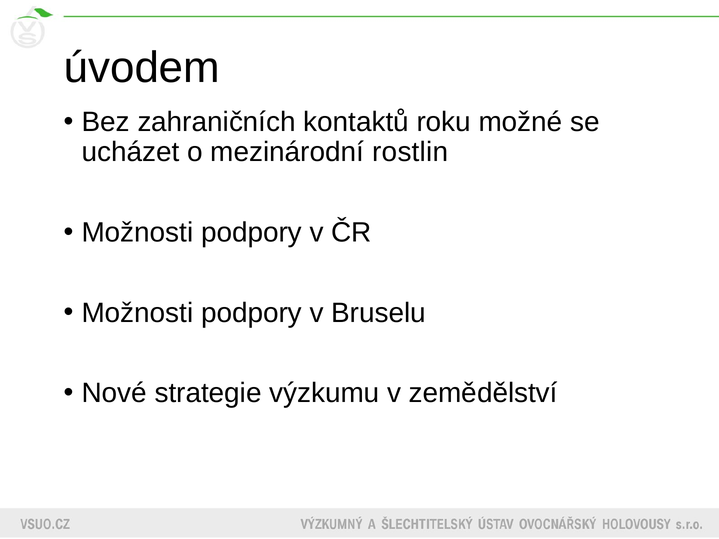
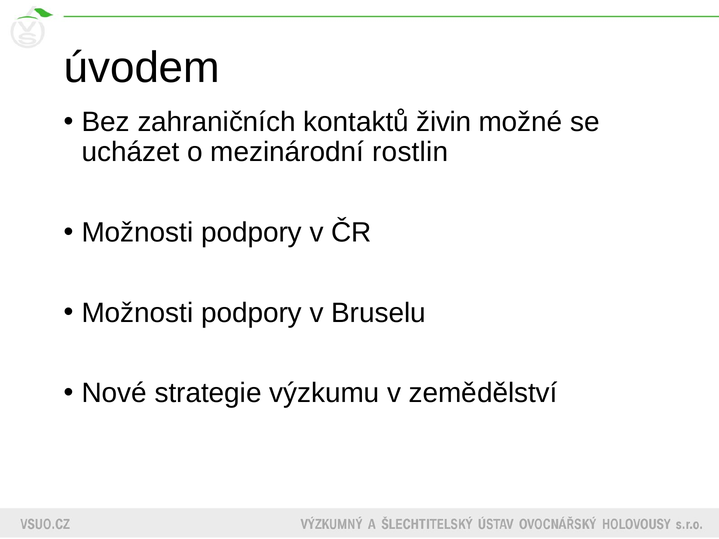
roku: roku -> živin (444, 122)
